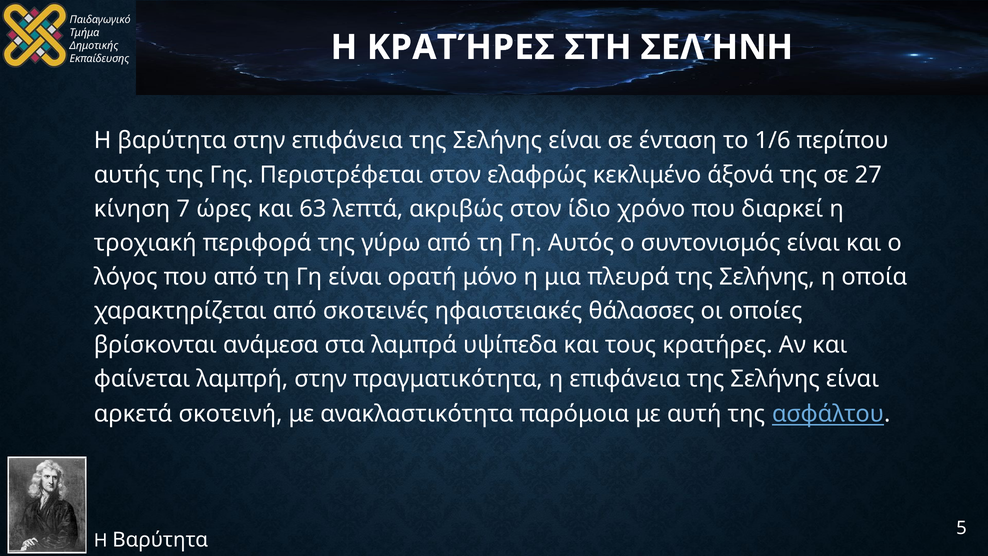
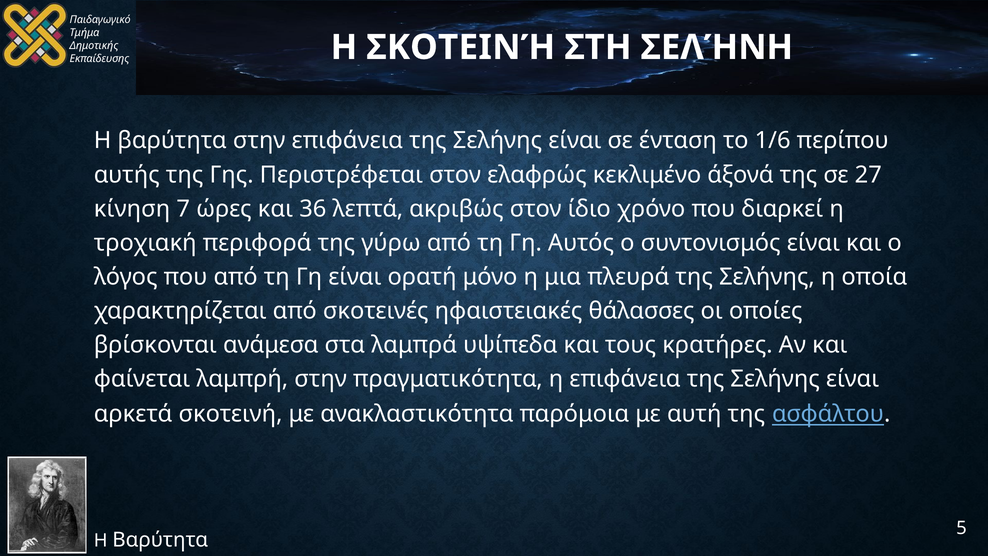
Η ΚΡΑΤΉΡΕΣ: ΚΡΑΤΉΡΕΣ -> ΣΚΟΤΕΙΝΉ (461, 47)
63: 63 -> 36 (313, 209)
